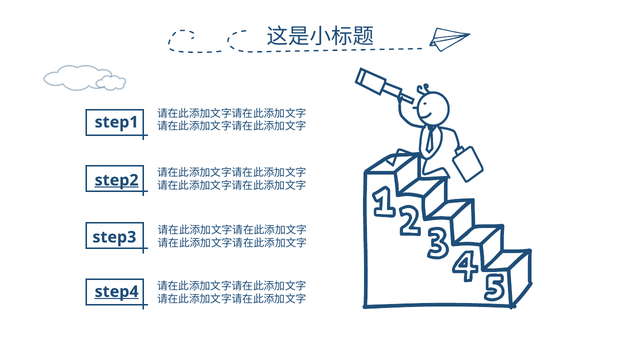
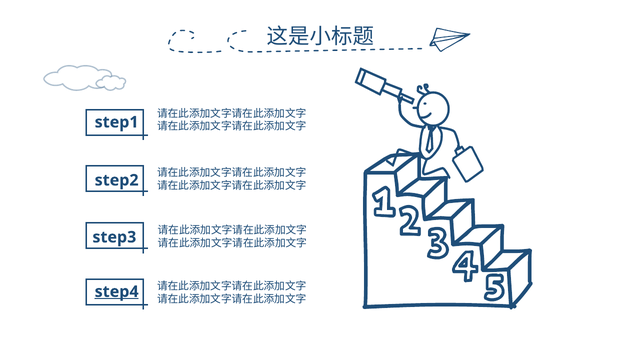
step2 underline: present -> none (117, 180)
